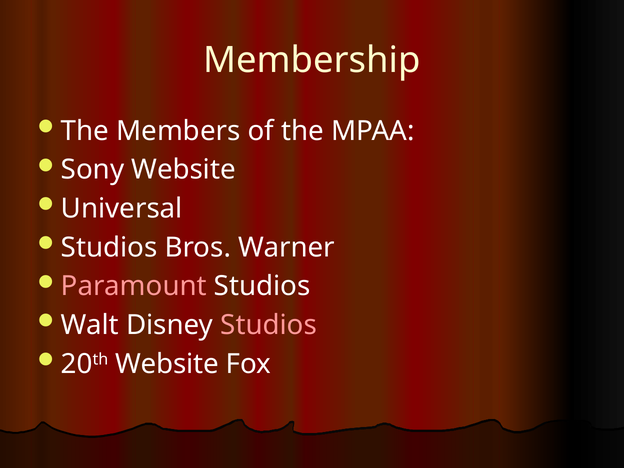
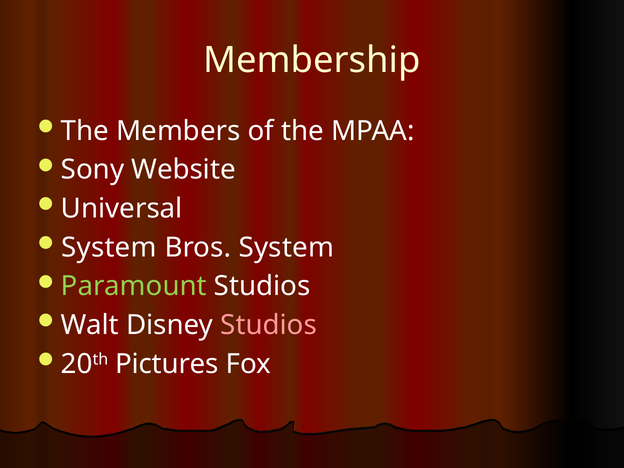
Studios: Studios -> System (109, 247)
Bros Warner: Warner -> System (286, 247)
Paramount colour: pink -> light green (134, 286)
20th Website: Website -> Pictures (167, 364)
